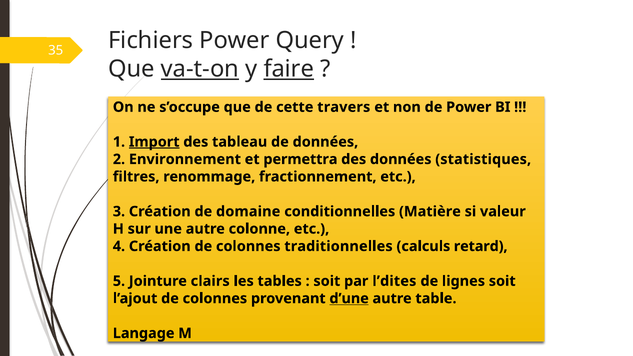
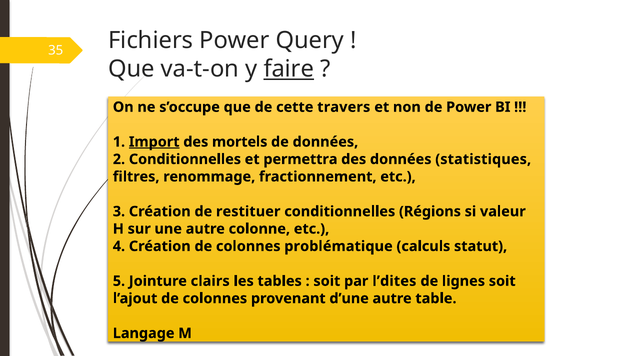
va-t-on underline: present -> none (200, 69)
tableau: tableau -> mortels (240, 142)
2 Environnement: Environnement -> Conditionnelles (185, 159)
domaine: domaine -> restituer (248, 212)
Matière: Matière -> Régions (430, 212)
traditionnelles: traditionnelles -> problématique (339, 246)
retard: retard -> statut (481, 246)
d’une underline: present -> none (349, 299)
